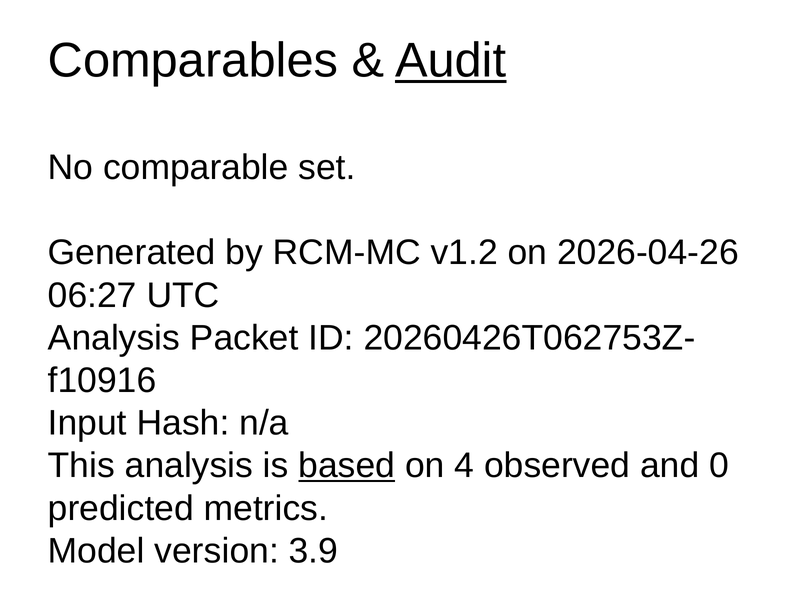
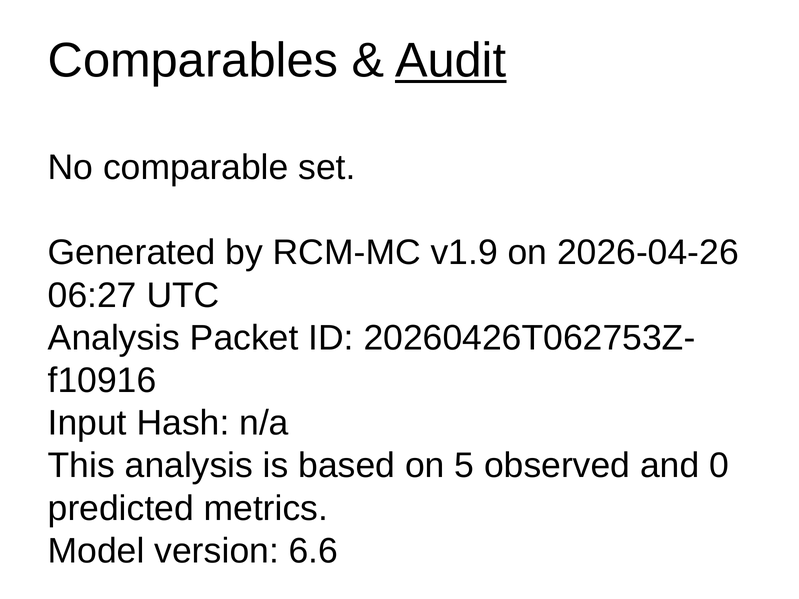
v1.2: v1.2 -> v1.9 (464, 253)
based underline: present -> none (347, 466)
4: 4 -> 5 (464, 466)
3.9: 3.9 -> 6.6 (313, 551)
